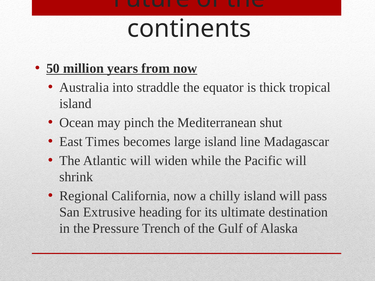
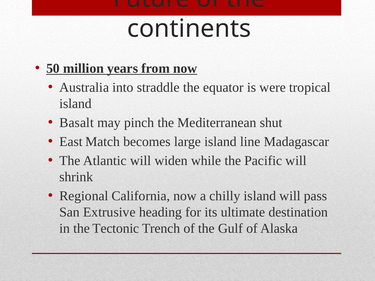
thick: thick -> were (273, 87)
Ocean: Ocean -> Basalt (77, 123)
Times: Times -> Match (103, 142)
Pressure: Pressure -> Tectonic (116, 229)
